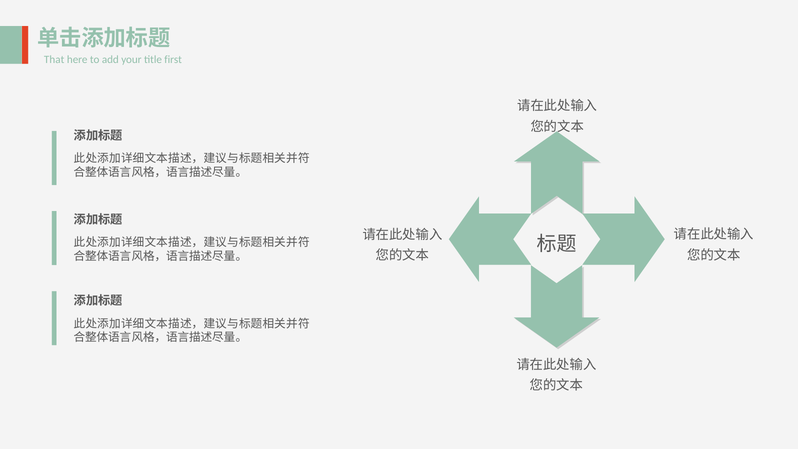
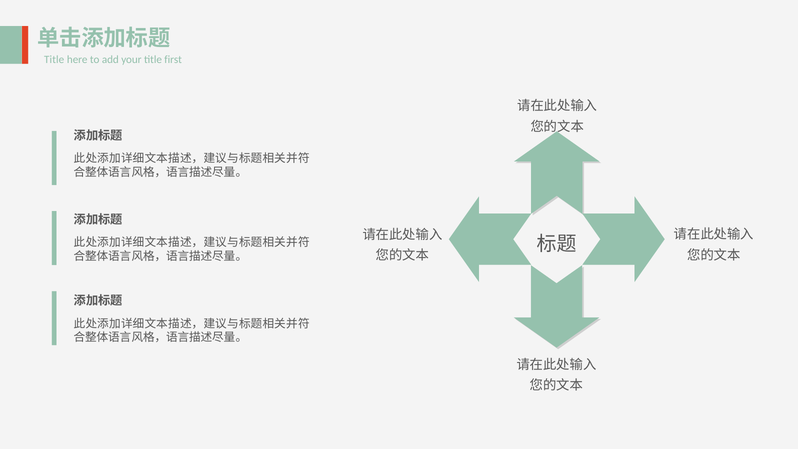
That: That -> Title (54, 60)
